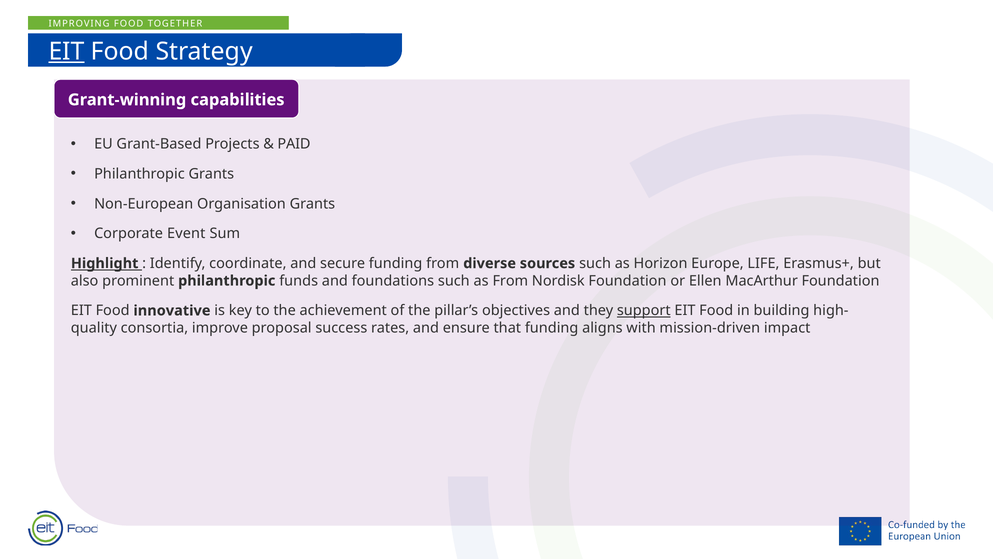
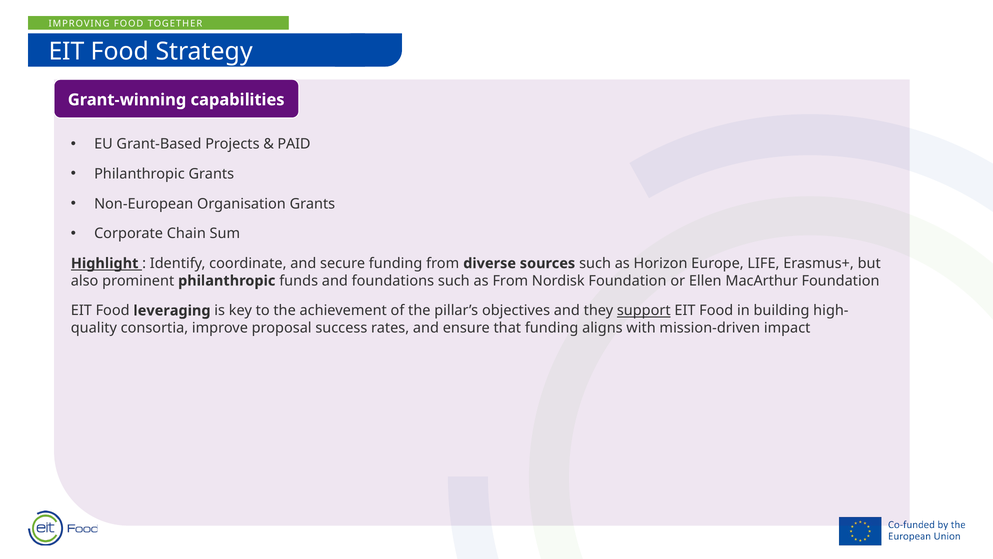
EIT underline: present -> none (67, 52)
Event: Event -> Chain (186, 233)
innovative: innovative -> leveraging (172, 310)
